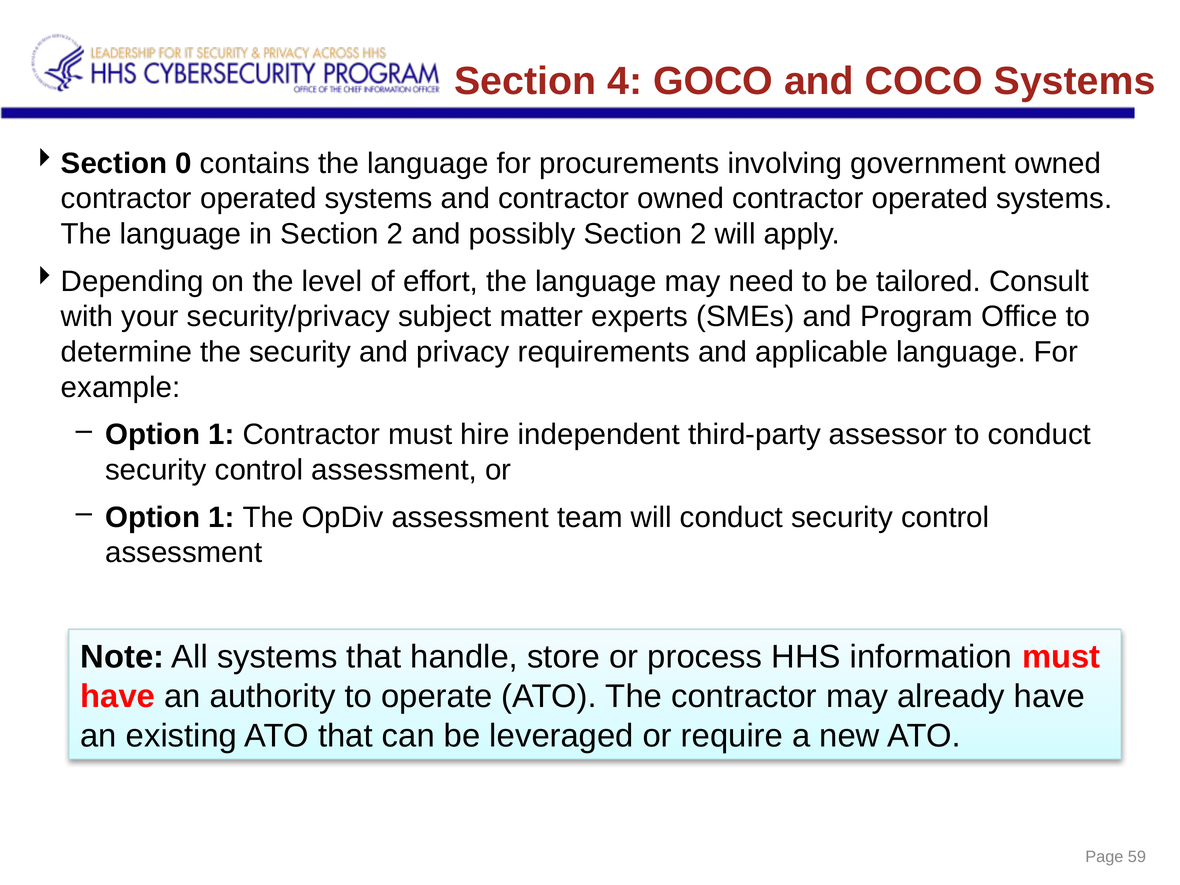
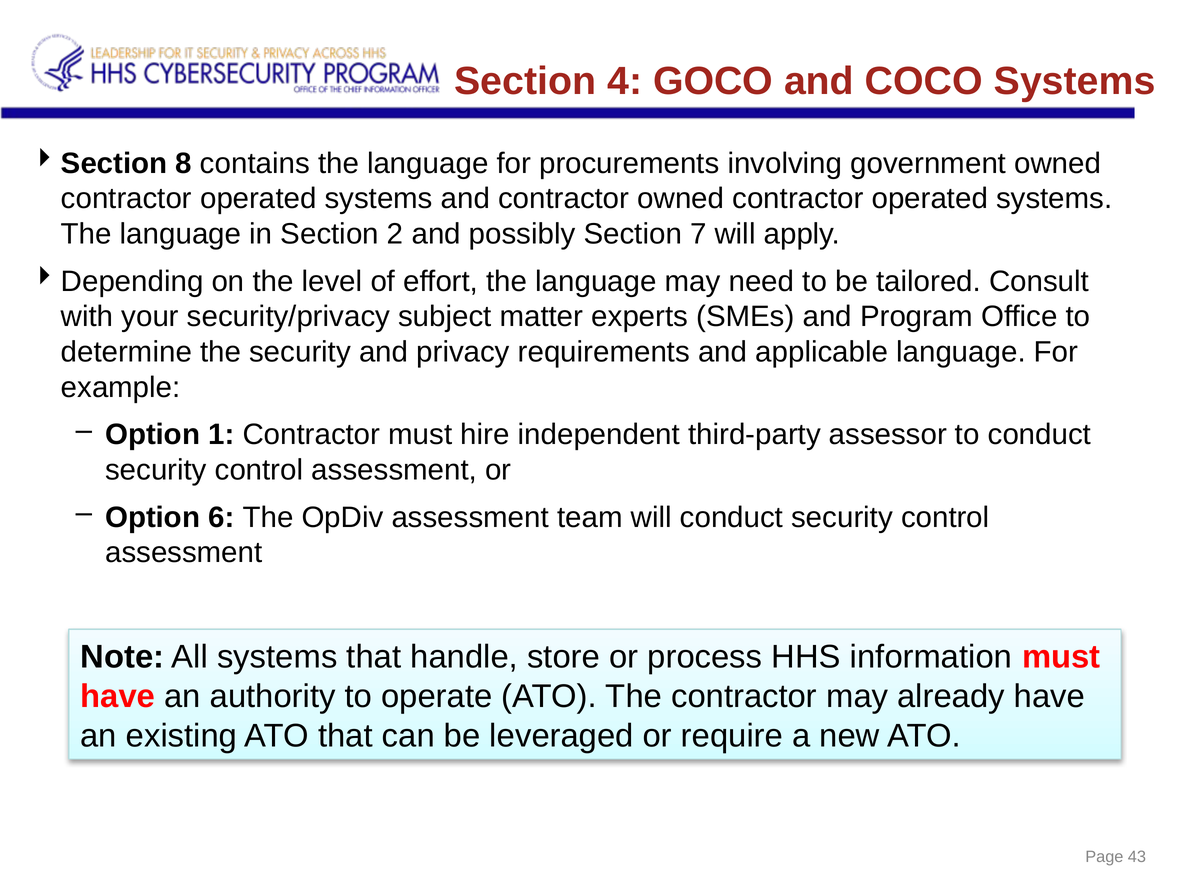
0: 0 -> 8 (184, 163)
possibly Section 2: 2 -> 7 (698, 234)
1: 1 -> 6 (221, 517)
59: 59 -> 43 (1137, 857)
